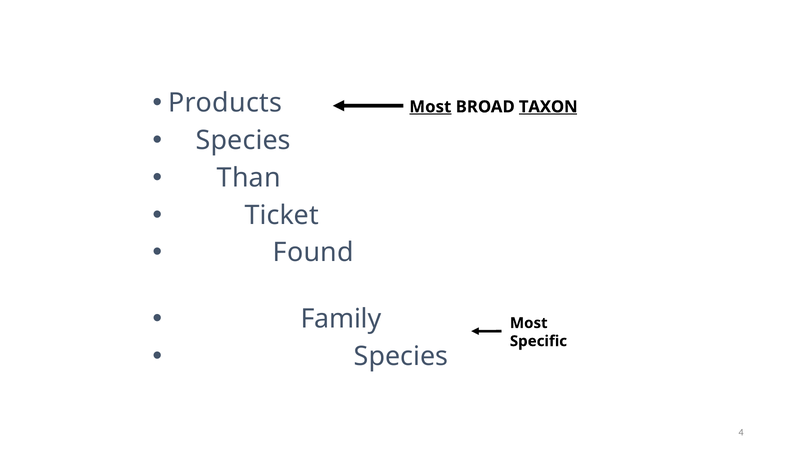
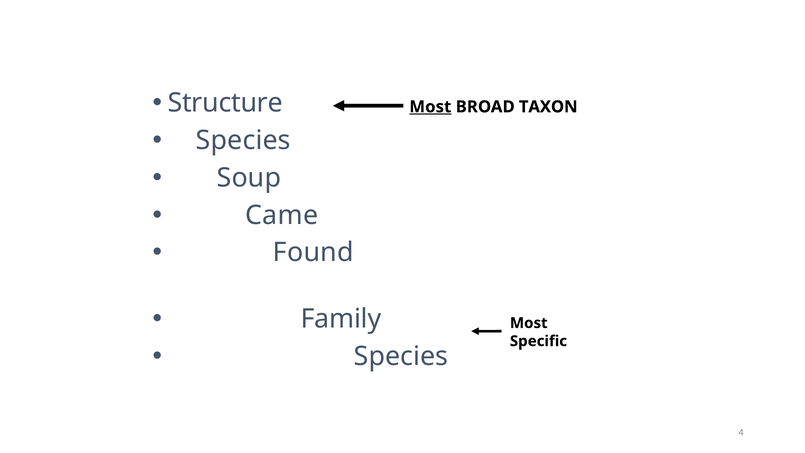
Products: Products -> Structure (225, 103)
TAXON underline: present -> none (548, 107)
Than: Than -> Soup (249, 178)
Ticket: Ticket -> Came (282, 215)
